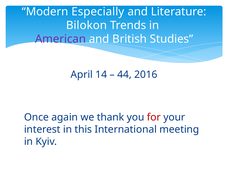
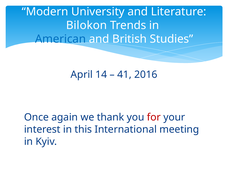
Especially: Especially -> University (98, 12)
American colour: purple -> blue (60, 39)
44: 44 -> 41 (124, 75)
